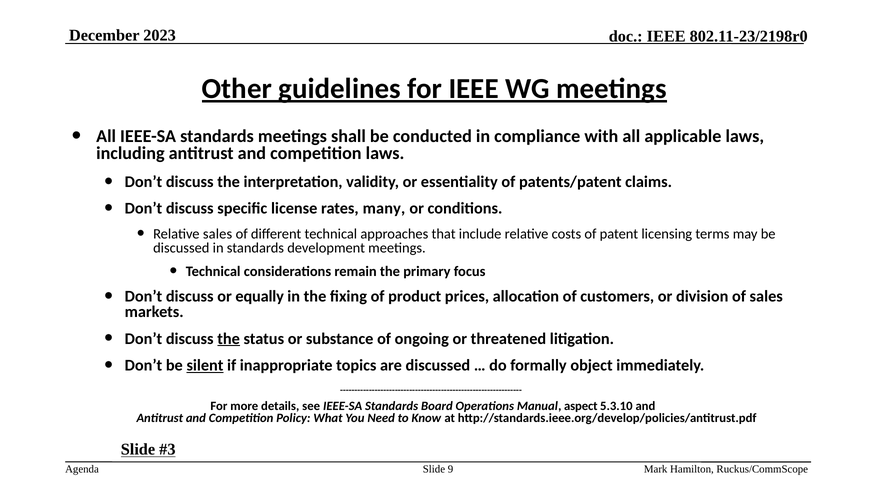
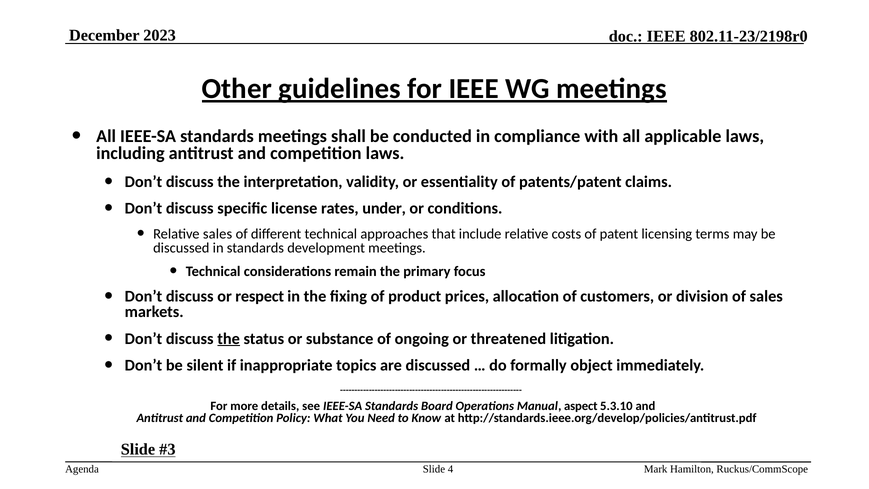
many: many -> under (384, 208)
equally: equally -> respect (260, 296)
silent underline: present -> none (205, 365)
9: 9 -> 4 (451, 469)
